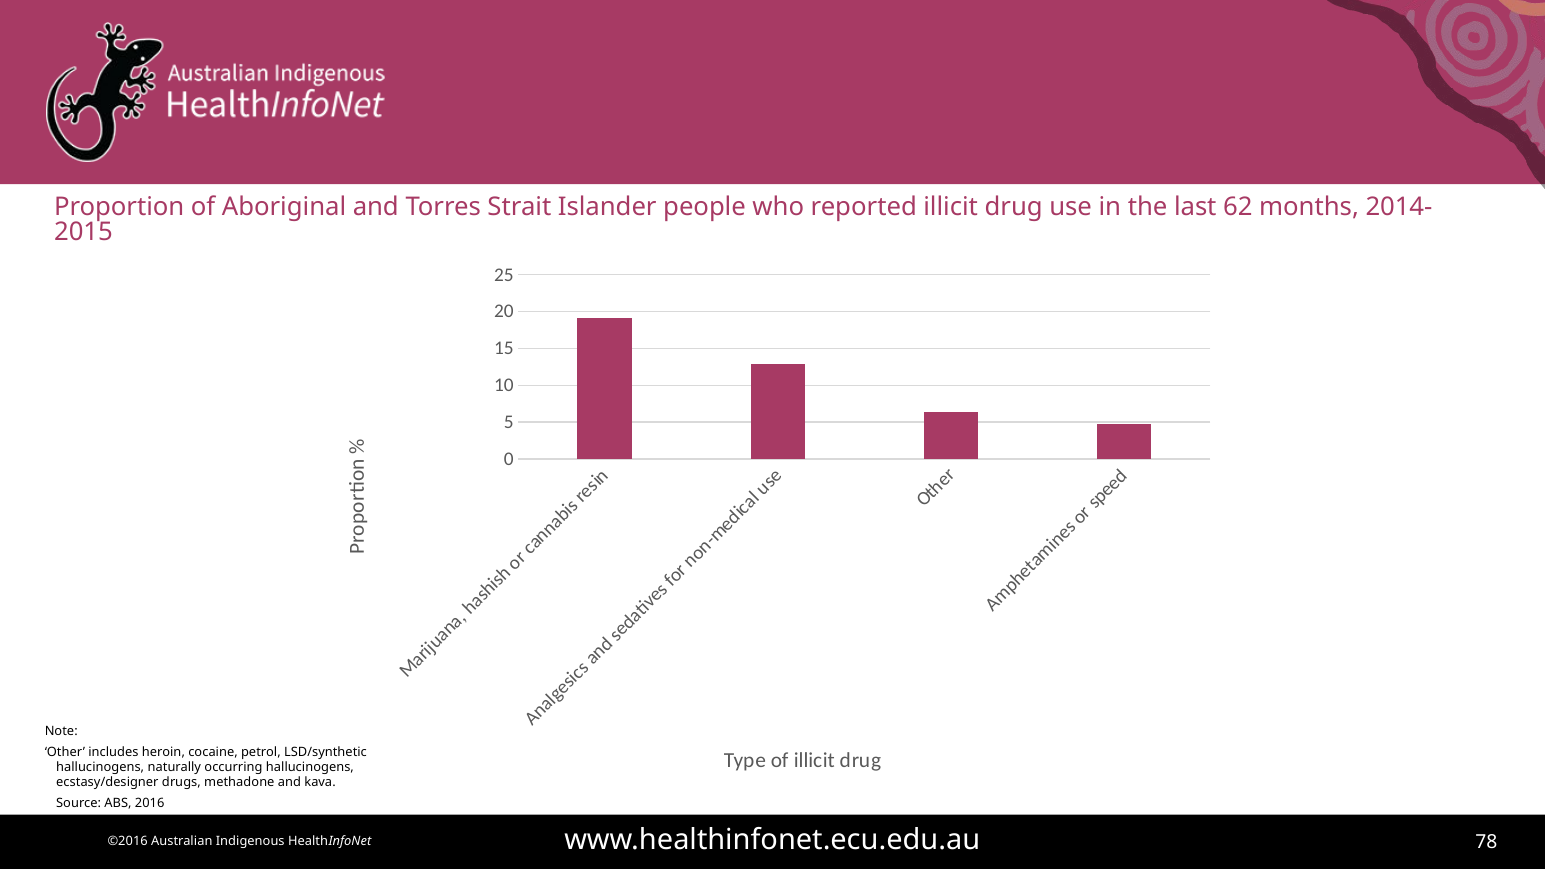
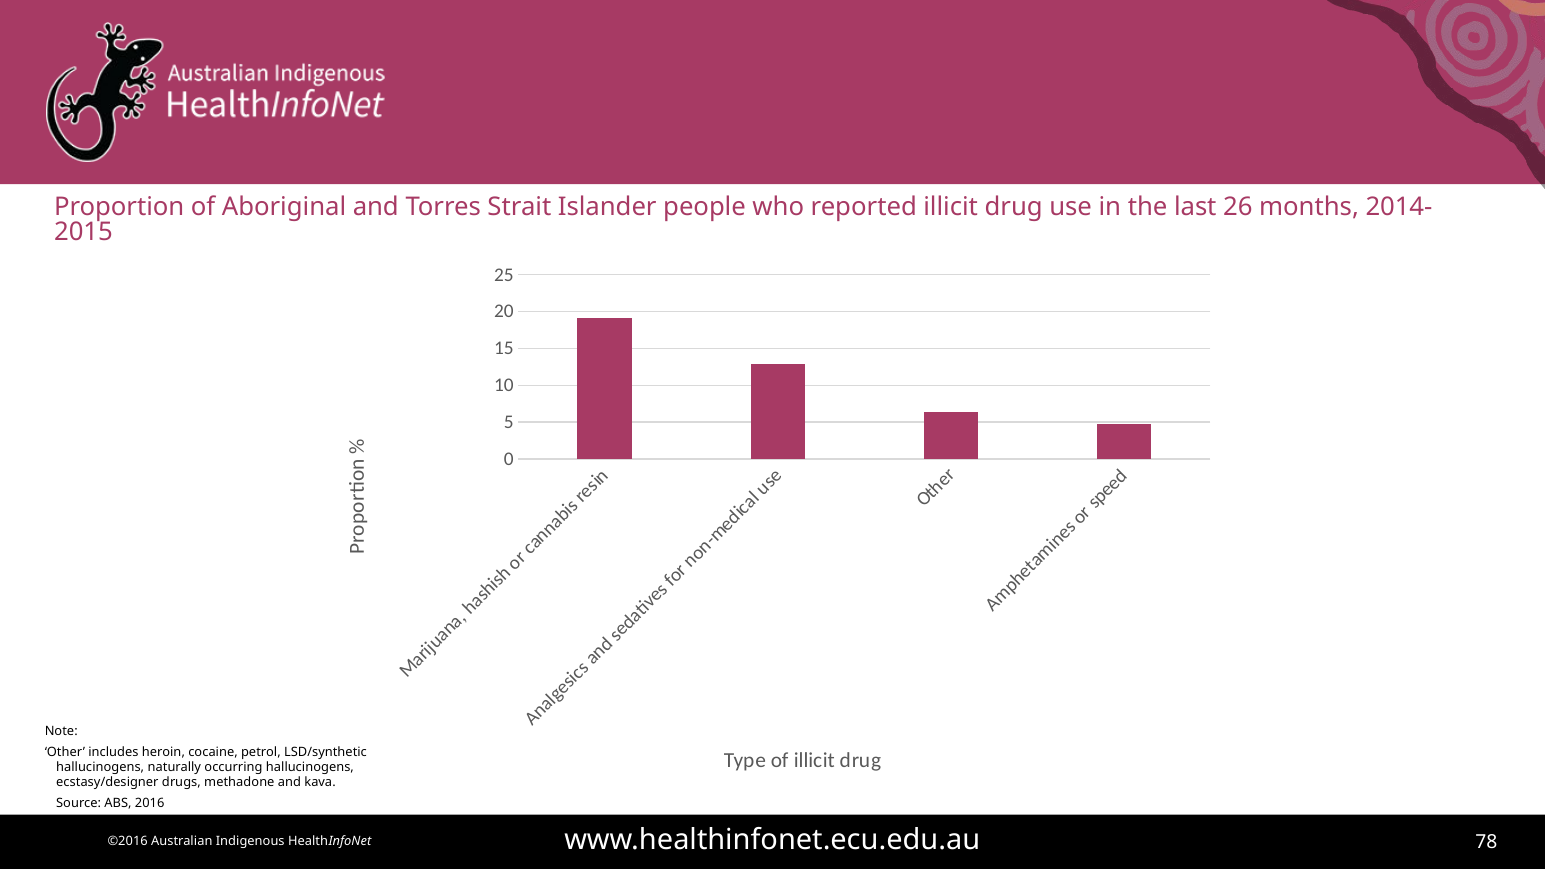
62: 62 -> 26 (1238, 207)
